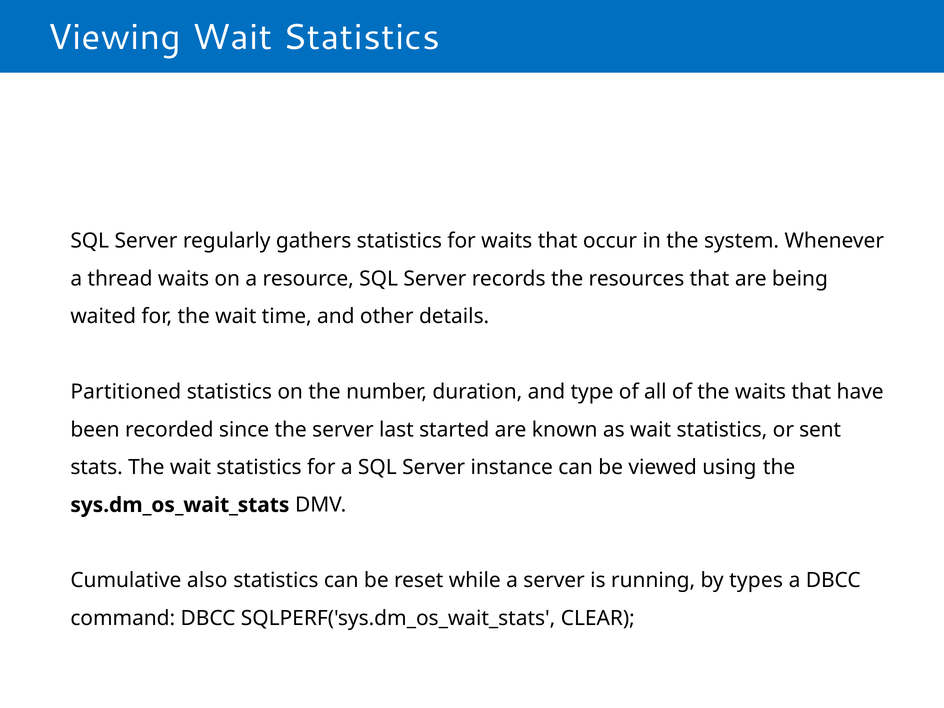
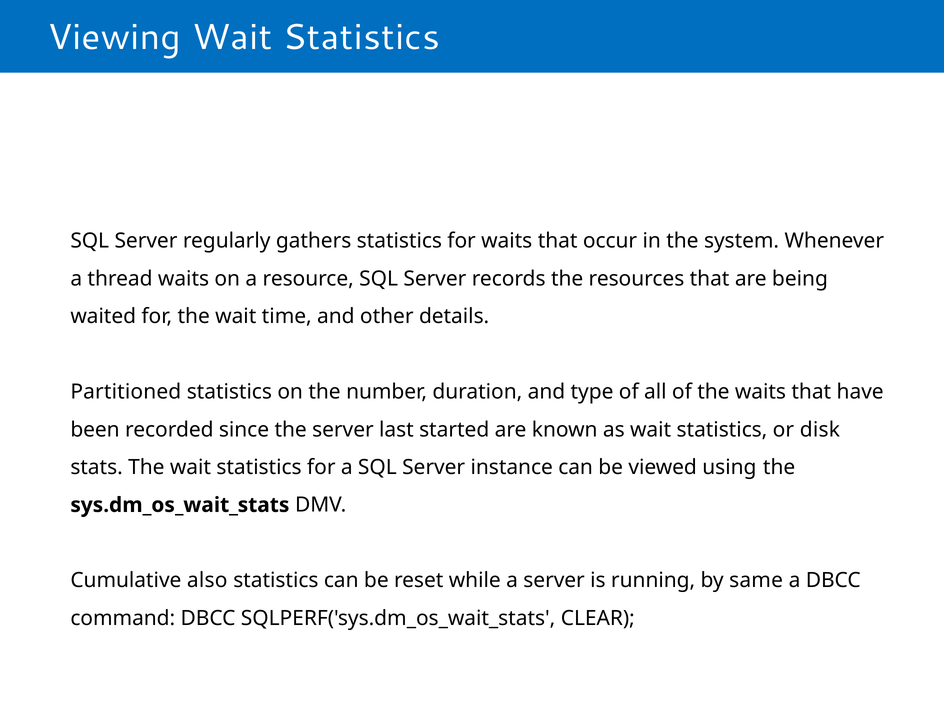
sent: sent -> disk (820, 430)
types: types -> same (756, 580)
